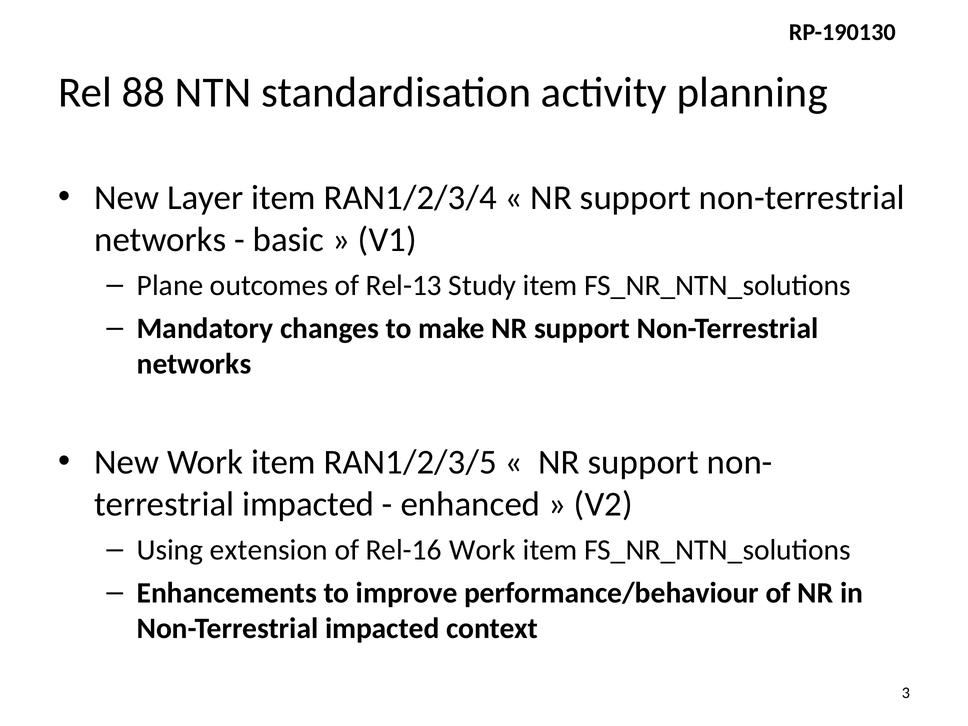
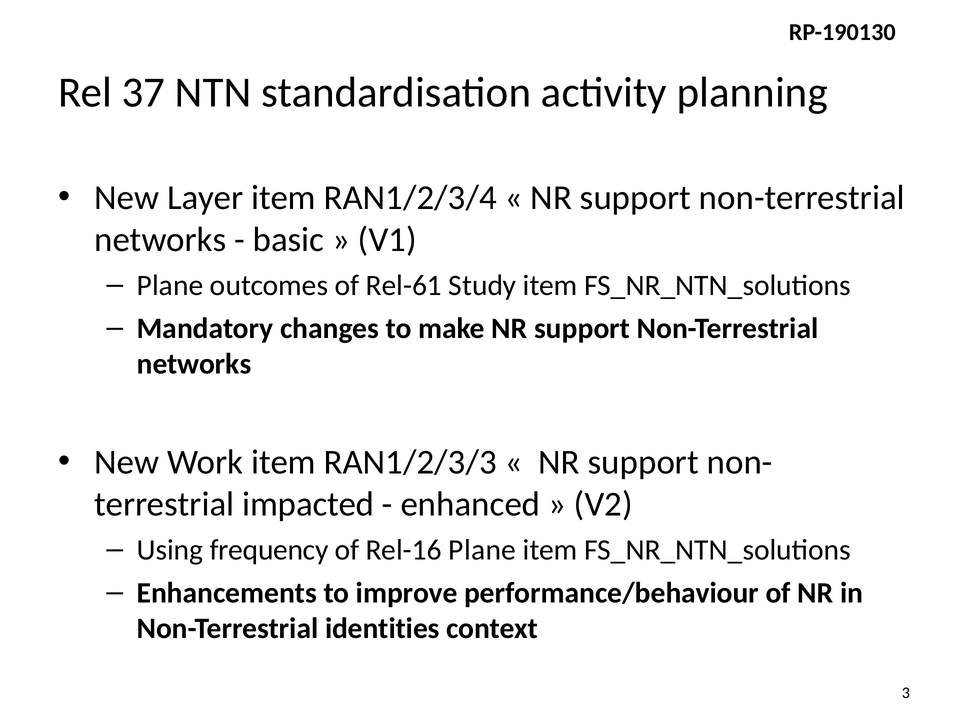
88: 88 -> 37 (143, 93)
Rel-13: Rel-13 -> Rel-61 (404, 285)
RAN1/2/3/5: RAN1/2/3/5 -> RAN1/2/3/3 (410, 462)
extension: extension -> frequency (269, 550)
Rel-16 Work: Work -> Plane (482, 550)
Non-Terrestrial impacted: impacted -> identities (382, 628)
